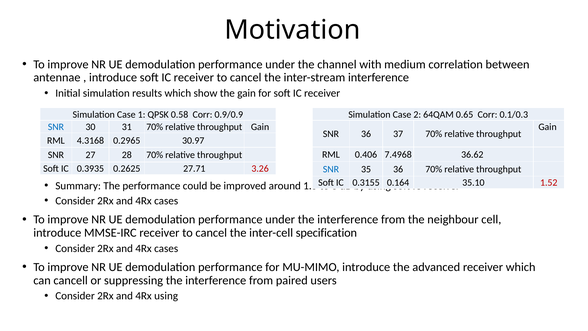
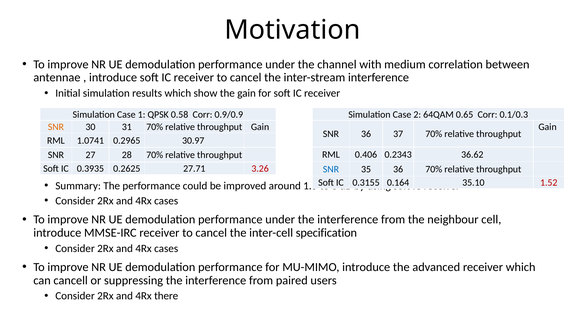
SNR colour: blue -> orange (56, 127)
4.3168: 4.3168 -> 1.0741 (90, 140)
7.4968: 7.4968 -> 0.2343 (398, 154)
4Rx using: using -> there (166, 296)
